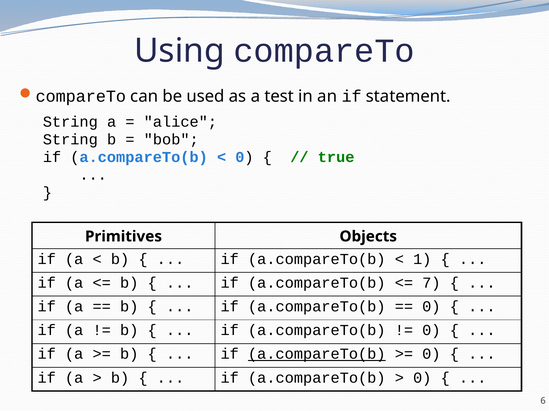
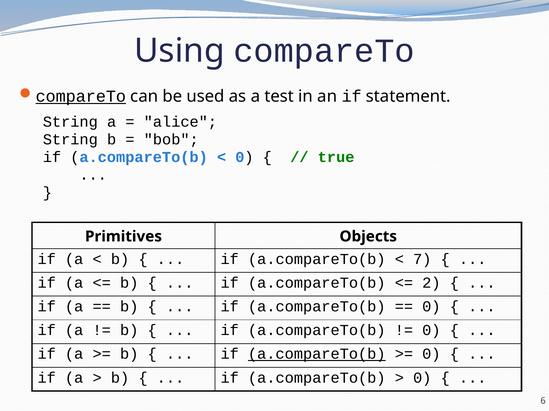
compareTo underline: none -> present (81, 96)
1: 1 -> 7 (422, 259)
7: 7 -> 2 (431, 283)
